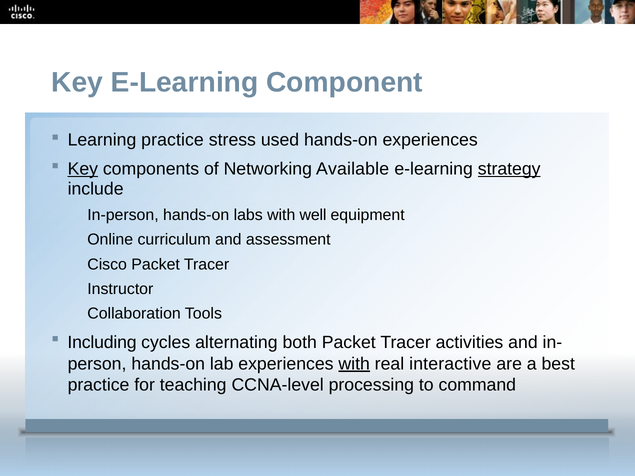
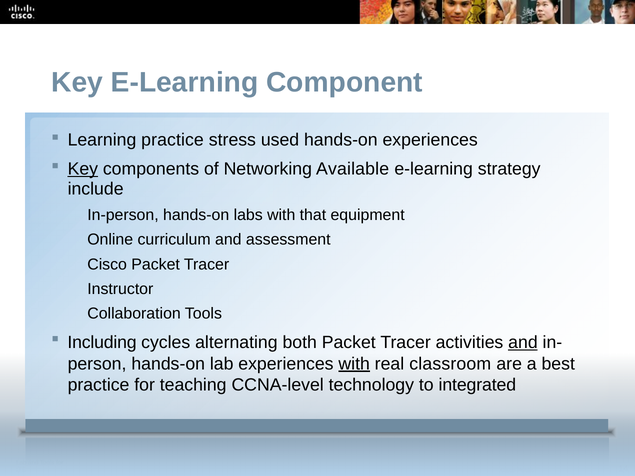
strategy underline: present -> none (509, 169)
well: well -> that (313, 215)
and underline: none -> present (523, 343)
interactive: interactive -> classroom (450, 364)
processing: processing -> technology (371, 385)
command: command -> integrated (477, 385)
